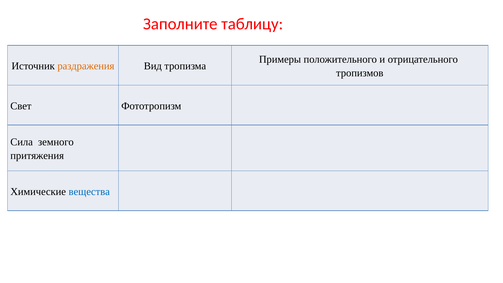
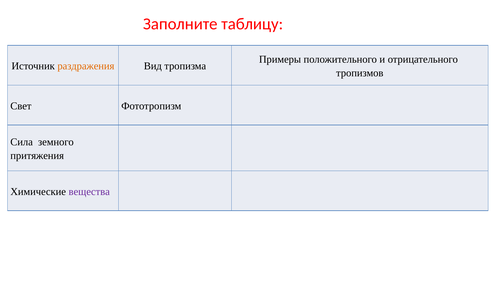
вещества colour: blue -> purple (89, 192)
